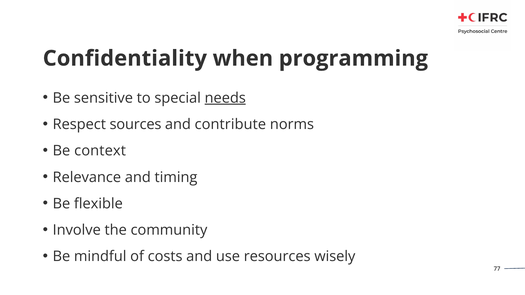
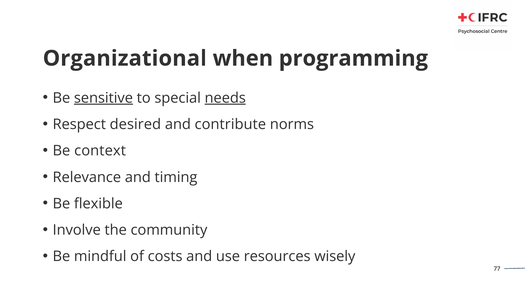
Confidentiality: Confidentiality -> Organizational (125, 58)
sensitive underline: none -> present (103, 98)
sources: sources -> desired (135, 125)
